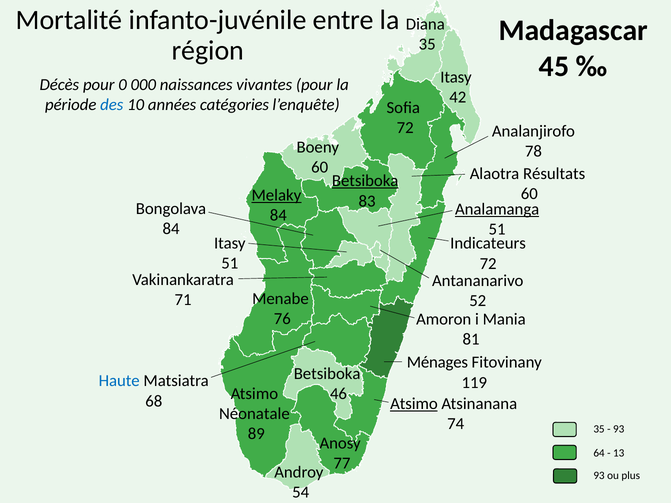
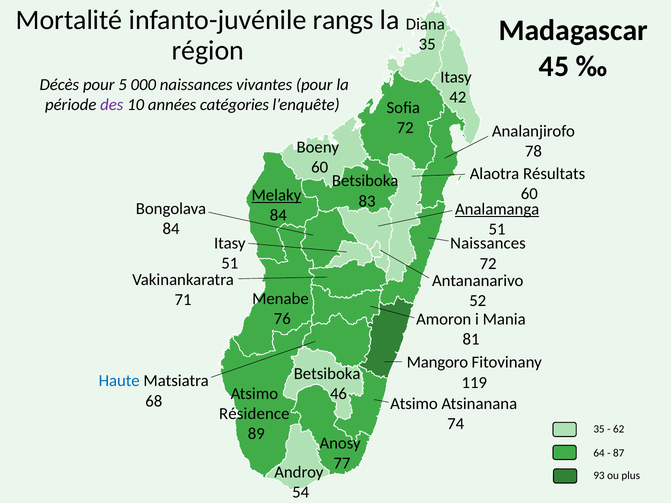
entre: entre -> rangs (343, 20)
0: 0 -> 5 (123, 85)
des colour: blue -> purple (112, 105)
Betsiboka underline: present -> none (365, 181)
Indicateurs: Indicateurs -> Naissances (488, 244)
Ménages: Ménages -> Mangoro (437, 363)
Atsimo underline: present -> none (414, 404)
Néonatale: Néonatale -> Résidence (254, 414)
93: 93 -> 62 (619, 429)
13: 13 -> 87 (619, 453)
